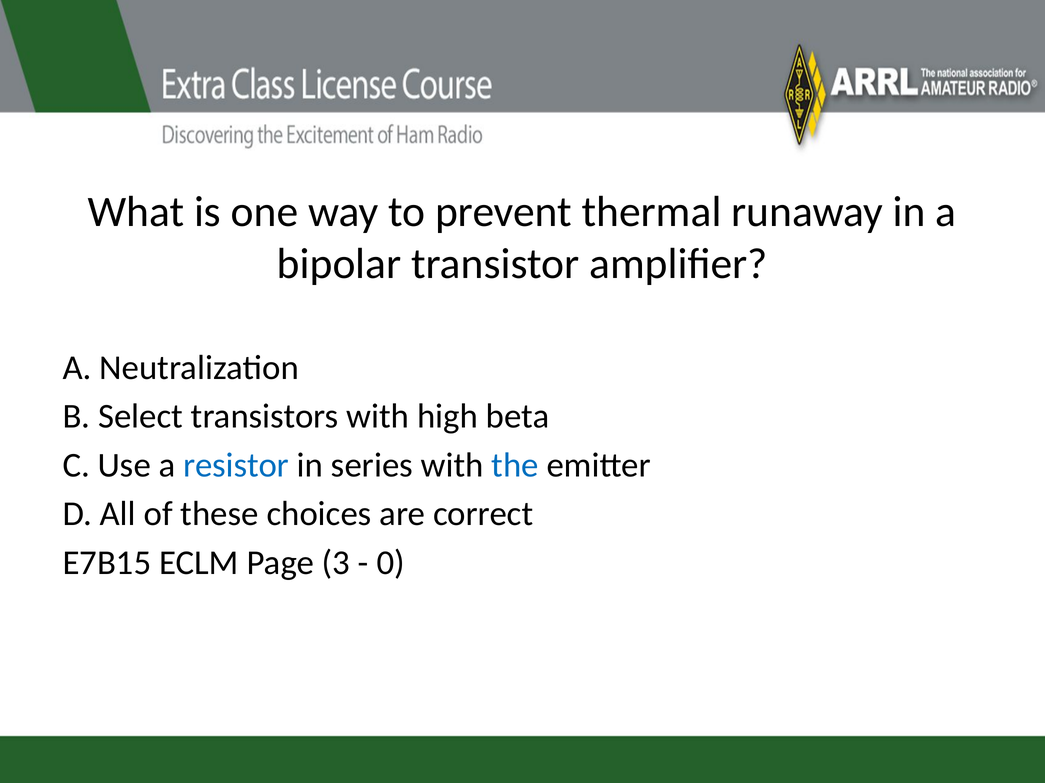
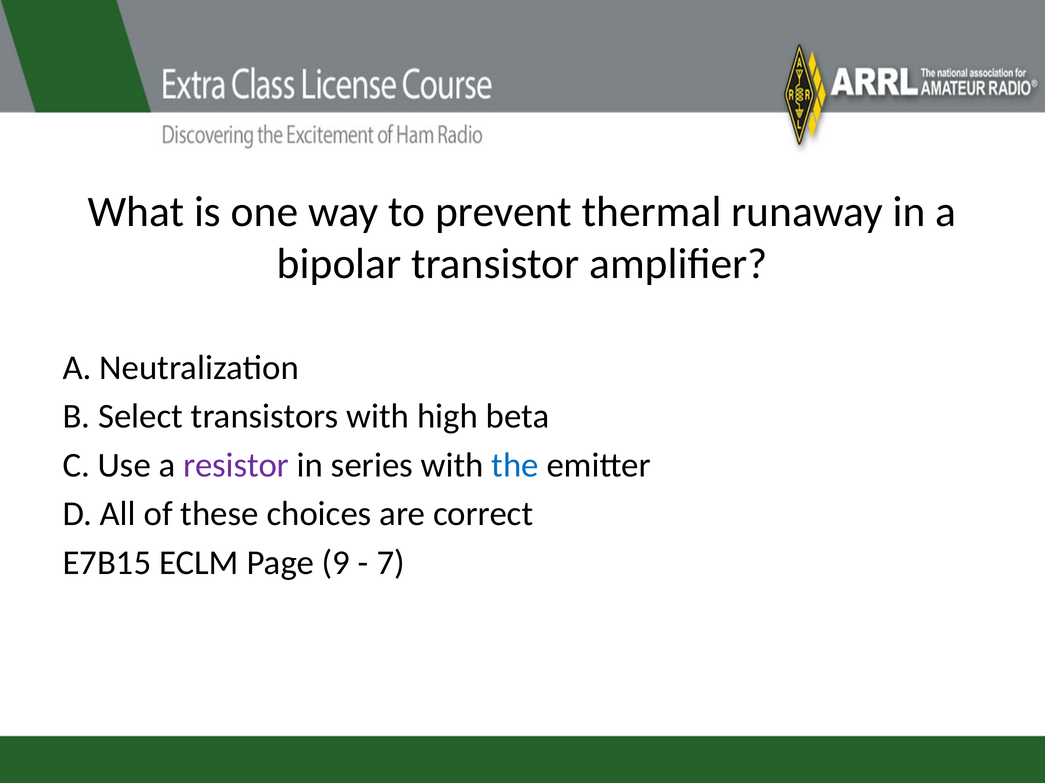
resistor colour: blue -> purple (236, 466)
3: 3 -> 9 (336, 563)
0: 0 -> 7 (391, 563)
